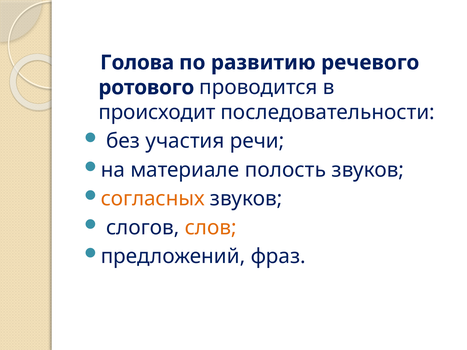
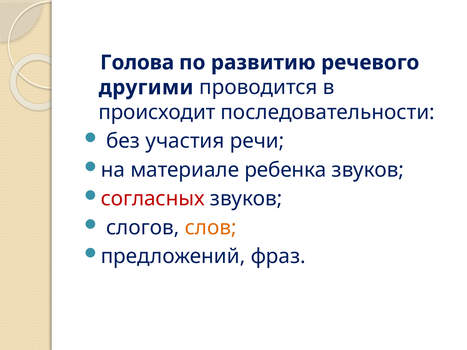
ротового: ротового -> другими (146, 88)
полость: полость -> ребенка (286, 170)
согласных colour: orange -> red (153, 199)
